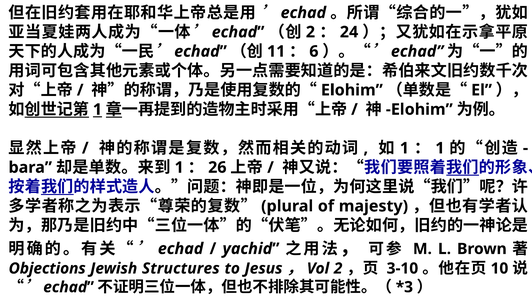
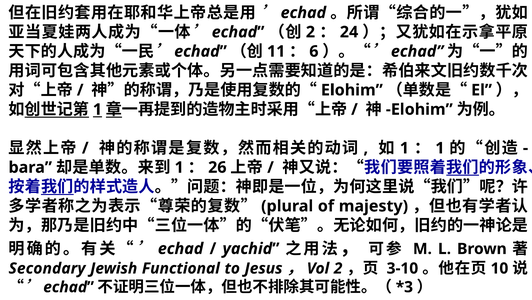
Objections: Objections -> Secondary (47, 268)
Structures: Structures -> Functional (181, 268)
